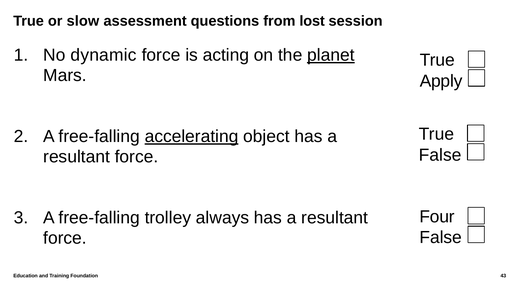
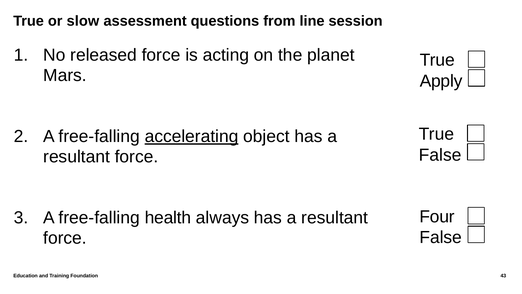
lost: lost -> line (312, 21)
dynamic: dynamic -> released (104, 55)
planet underline: present -> none (331, 55)
trolley: trolley -> health (168, 218)
